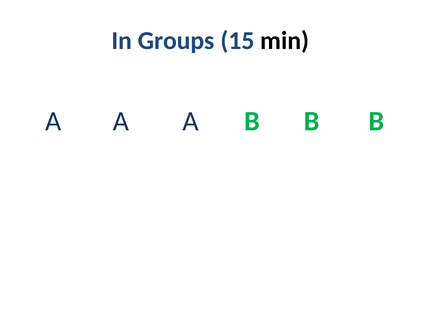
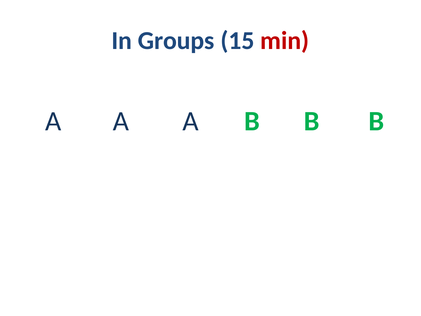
min colour: black -> red (285, 41)
